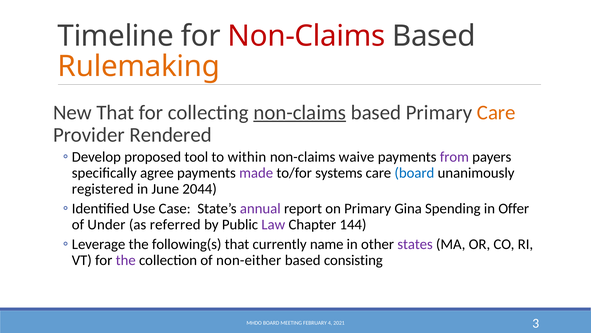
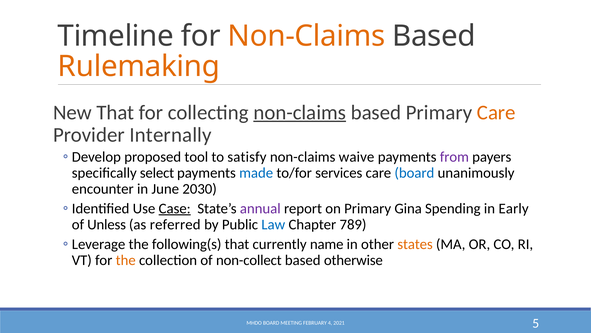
Non-Claims colour: red -> orange (307, 36)
Rendered: Rendered -> Internally (171, 135)
within: within -> satisfy (247, 157)
agree: agree -> select (157, 173)
made colour: purple -> blue (256, 173)
systems: systems -> services (339, 173)
registered: registered -> encounter (103, 189)
2044: 2044 -> 2030 (200, 189)
Case underline: none -> present (175, 208)
Offer: Offer -> Early (514, 208)
Under: Under -> Unless (107, 224)
Law colour: purple -> blue (273, 224)
144: 144 -> 789 (353, 224)
states colour: purple -> orange (415, 244)
the colour: purple -> orange (126, 260)
non-either: non-either -> non-collect (249, 260)
consisting: consisting -> otherwise (353, 260)
3: 3 -> 5 (536, 323)
